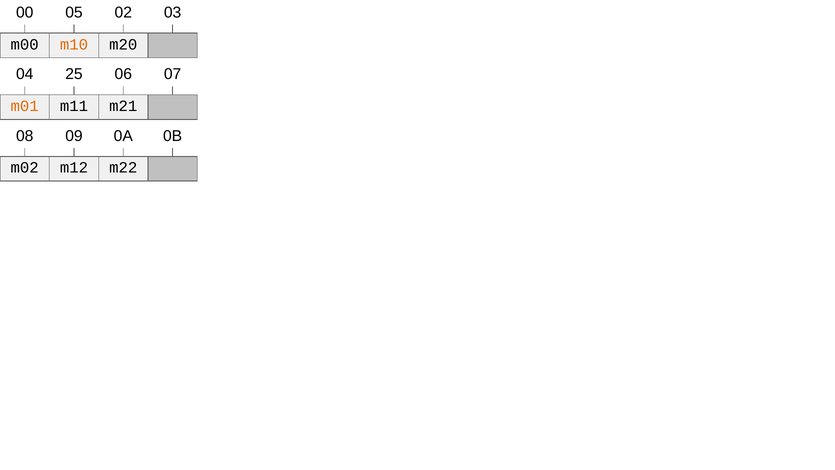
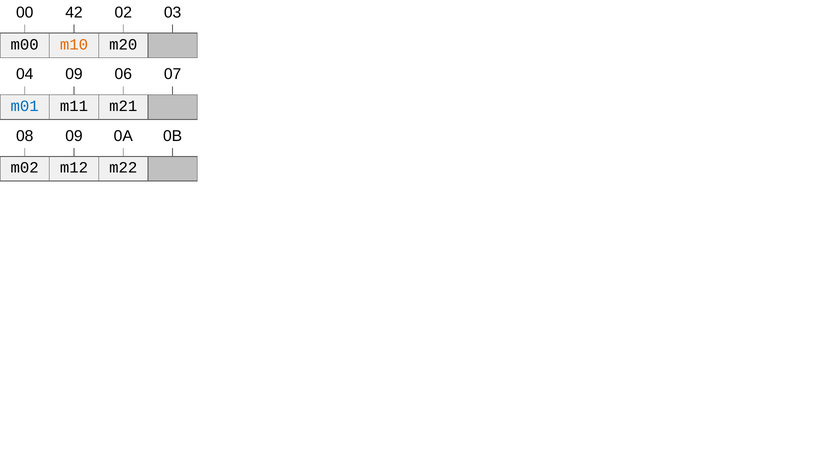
05: 05 -> 42 (74, 13)
04 25: 25 -> 09 (74, 74)
m01 colour: orange -> blue (25, 106)
